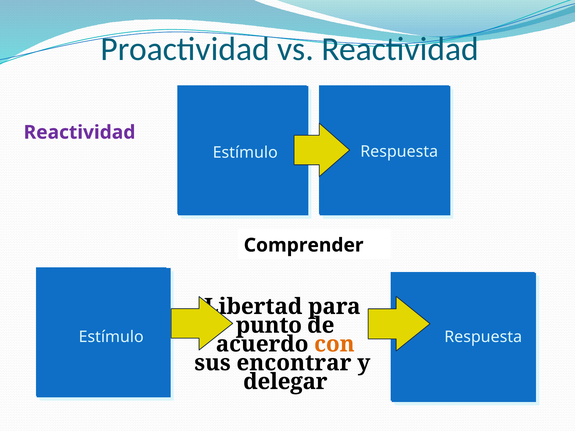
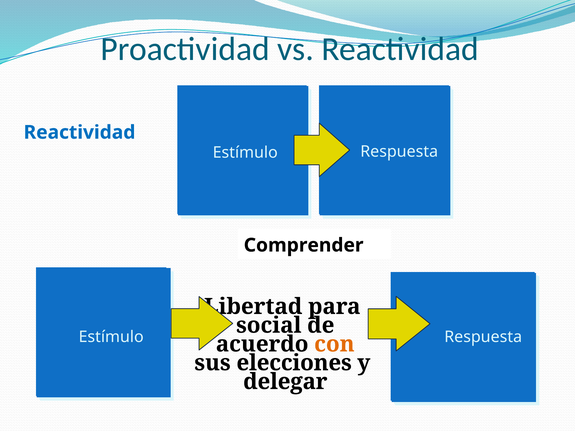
Reactividad colour: purple -> blue (79, 132)
punto: punto -> social (269, 326)
encontrar: encontrar -> elecciones (294, 363)
